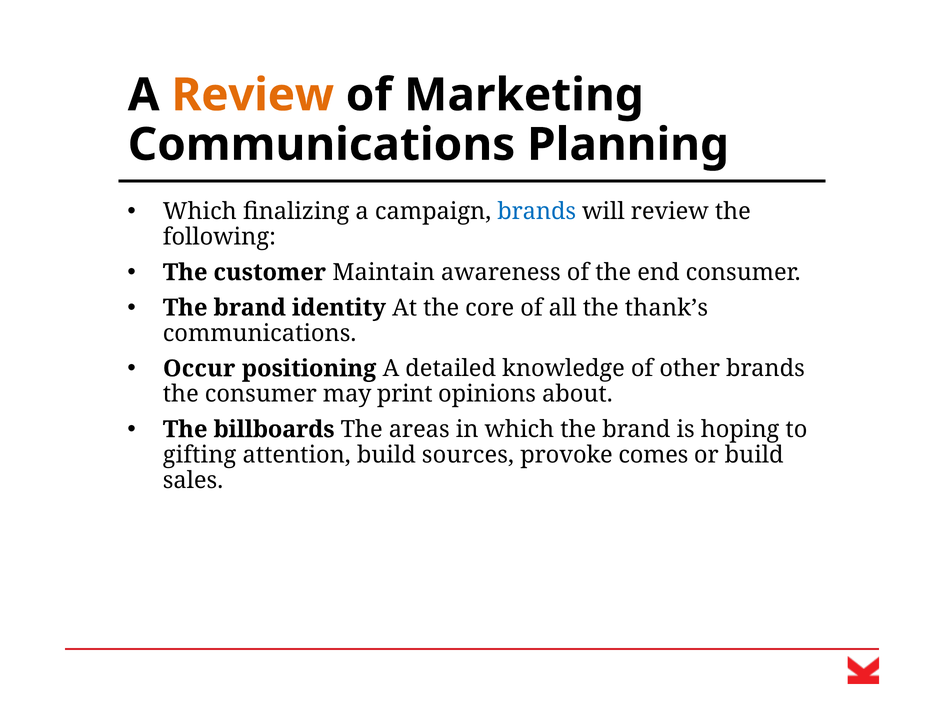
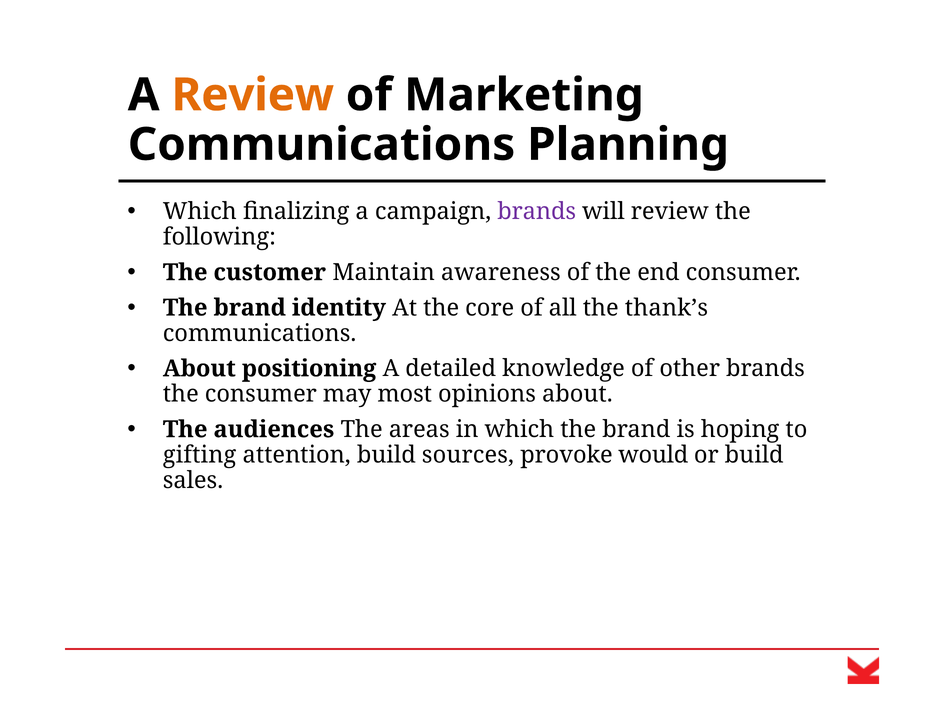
brands colour: blue -> purple (537, 212)
Occur: Occur -> About (199, 369)
print: print -> most (405, 394)
billboards: billboards -> audiences (274, 429)
comes: comes -> would (653, 455)
